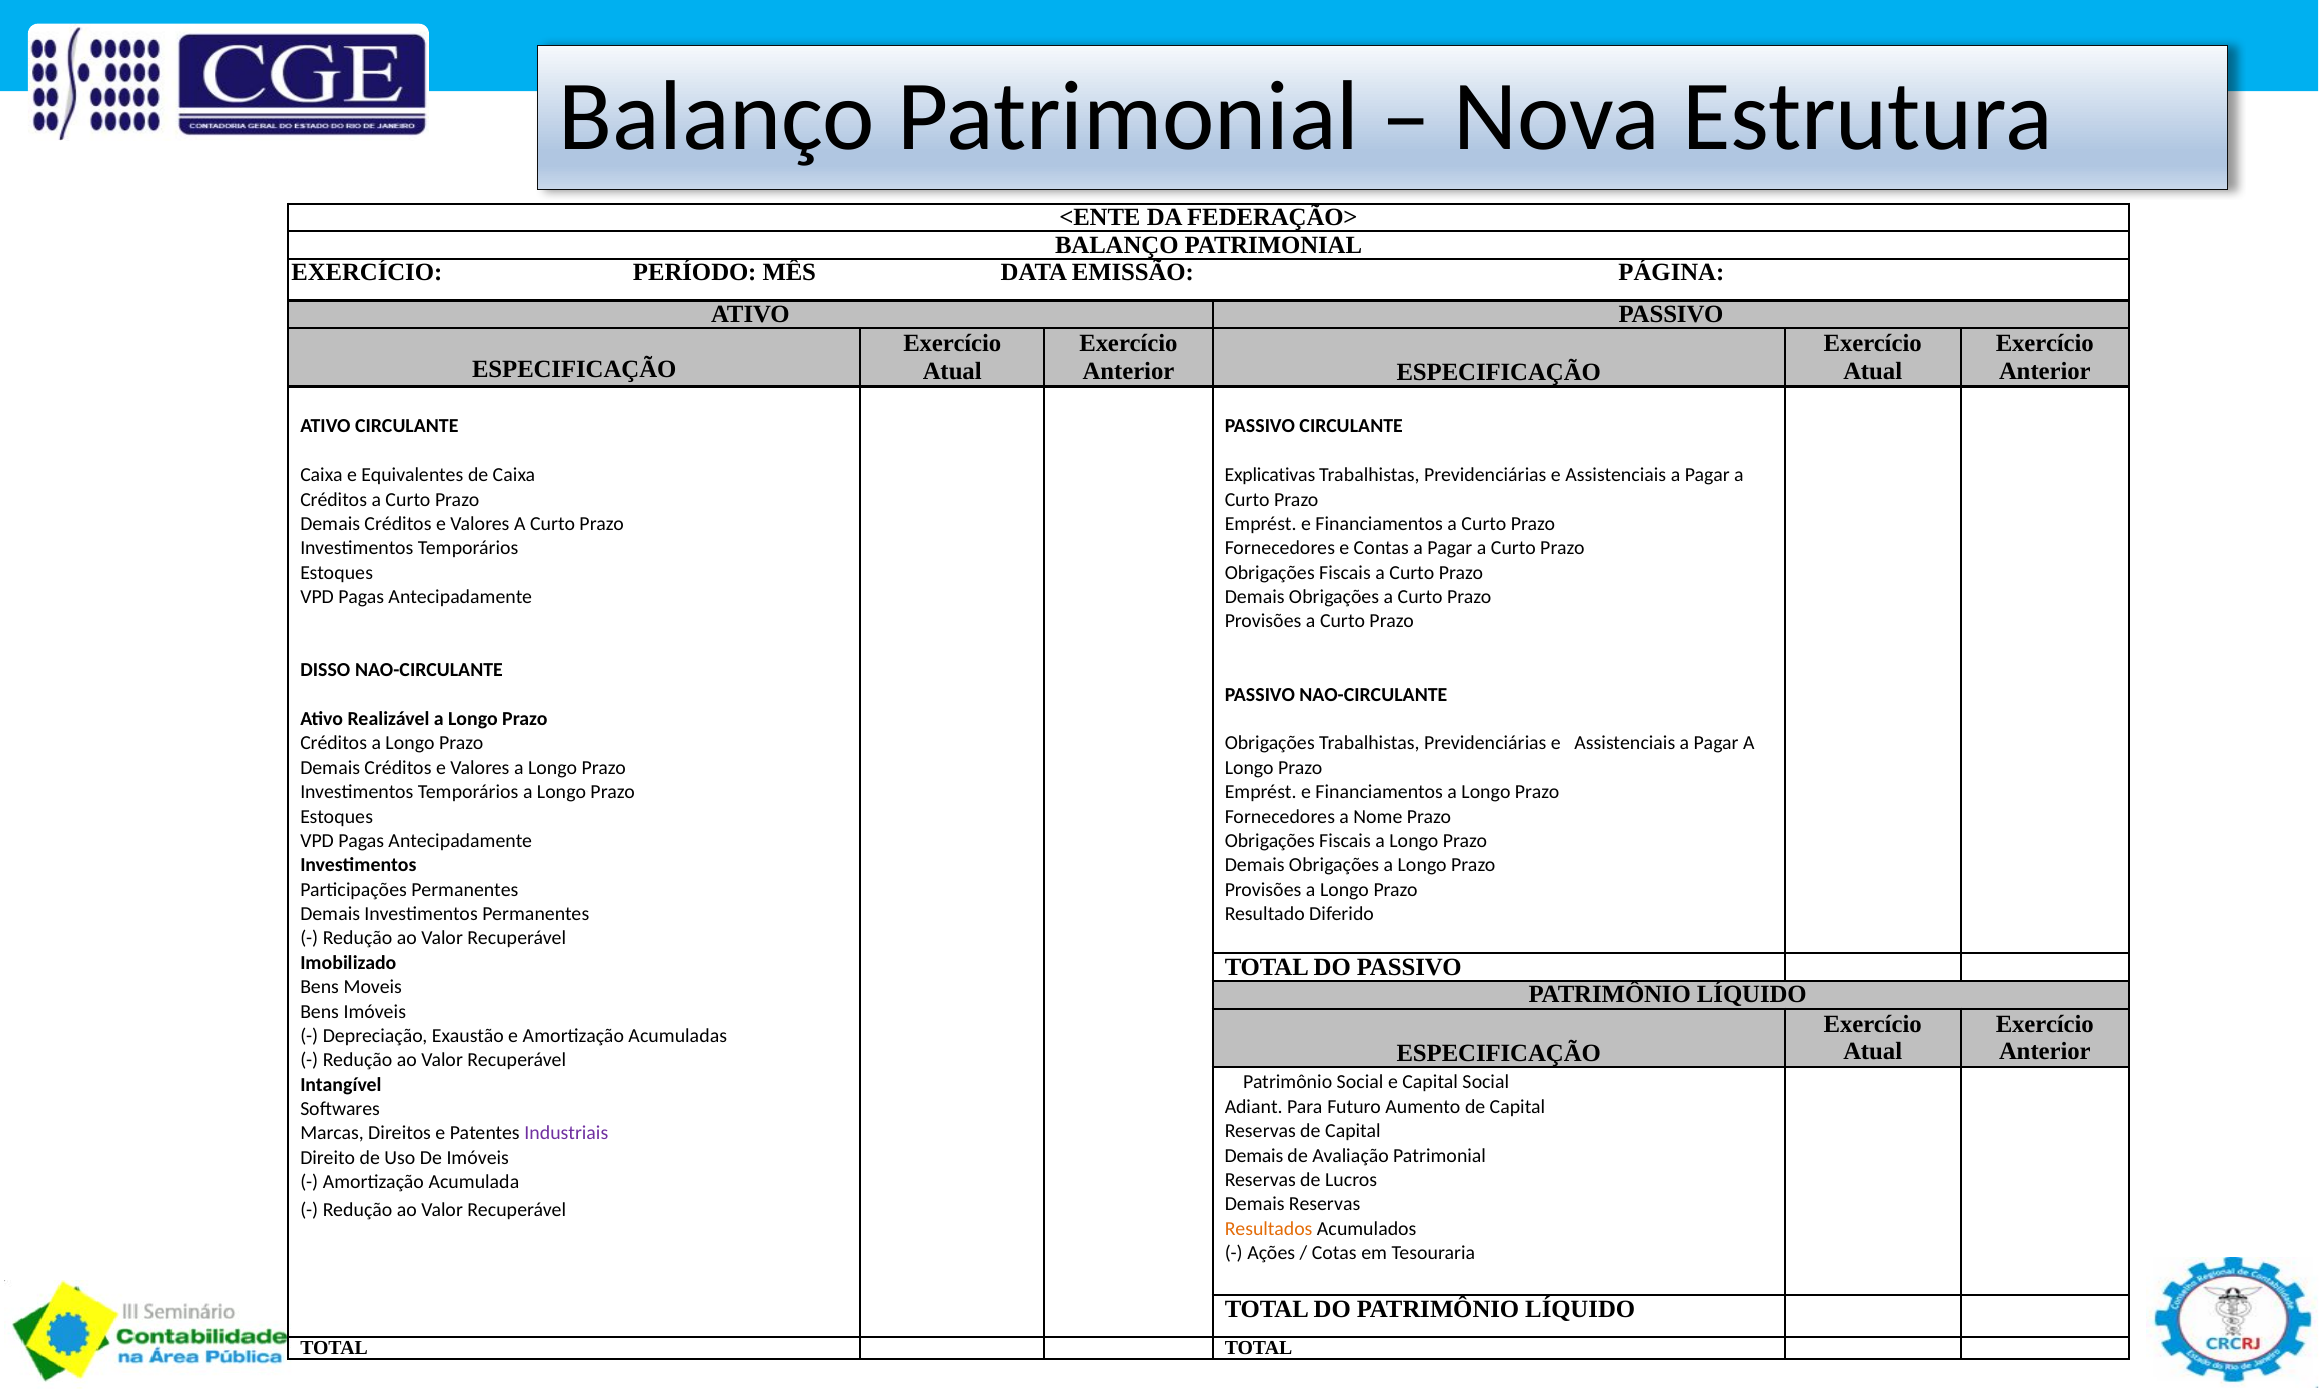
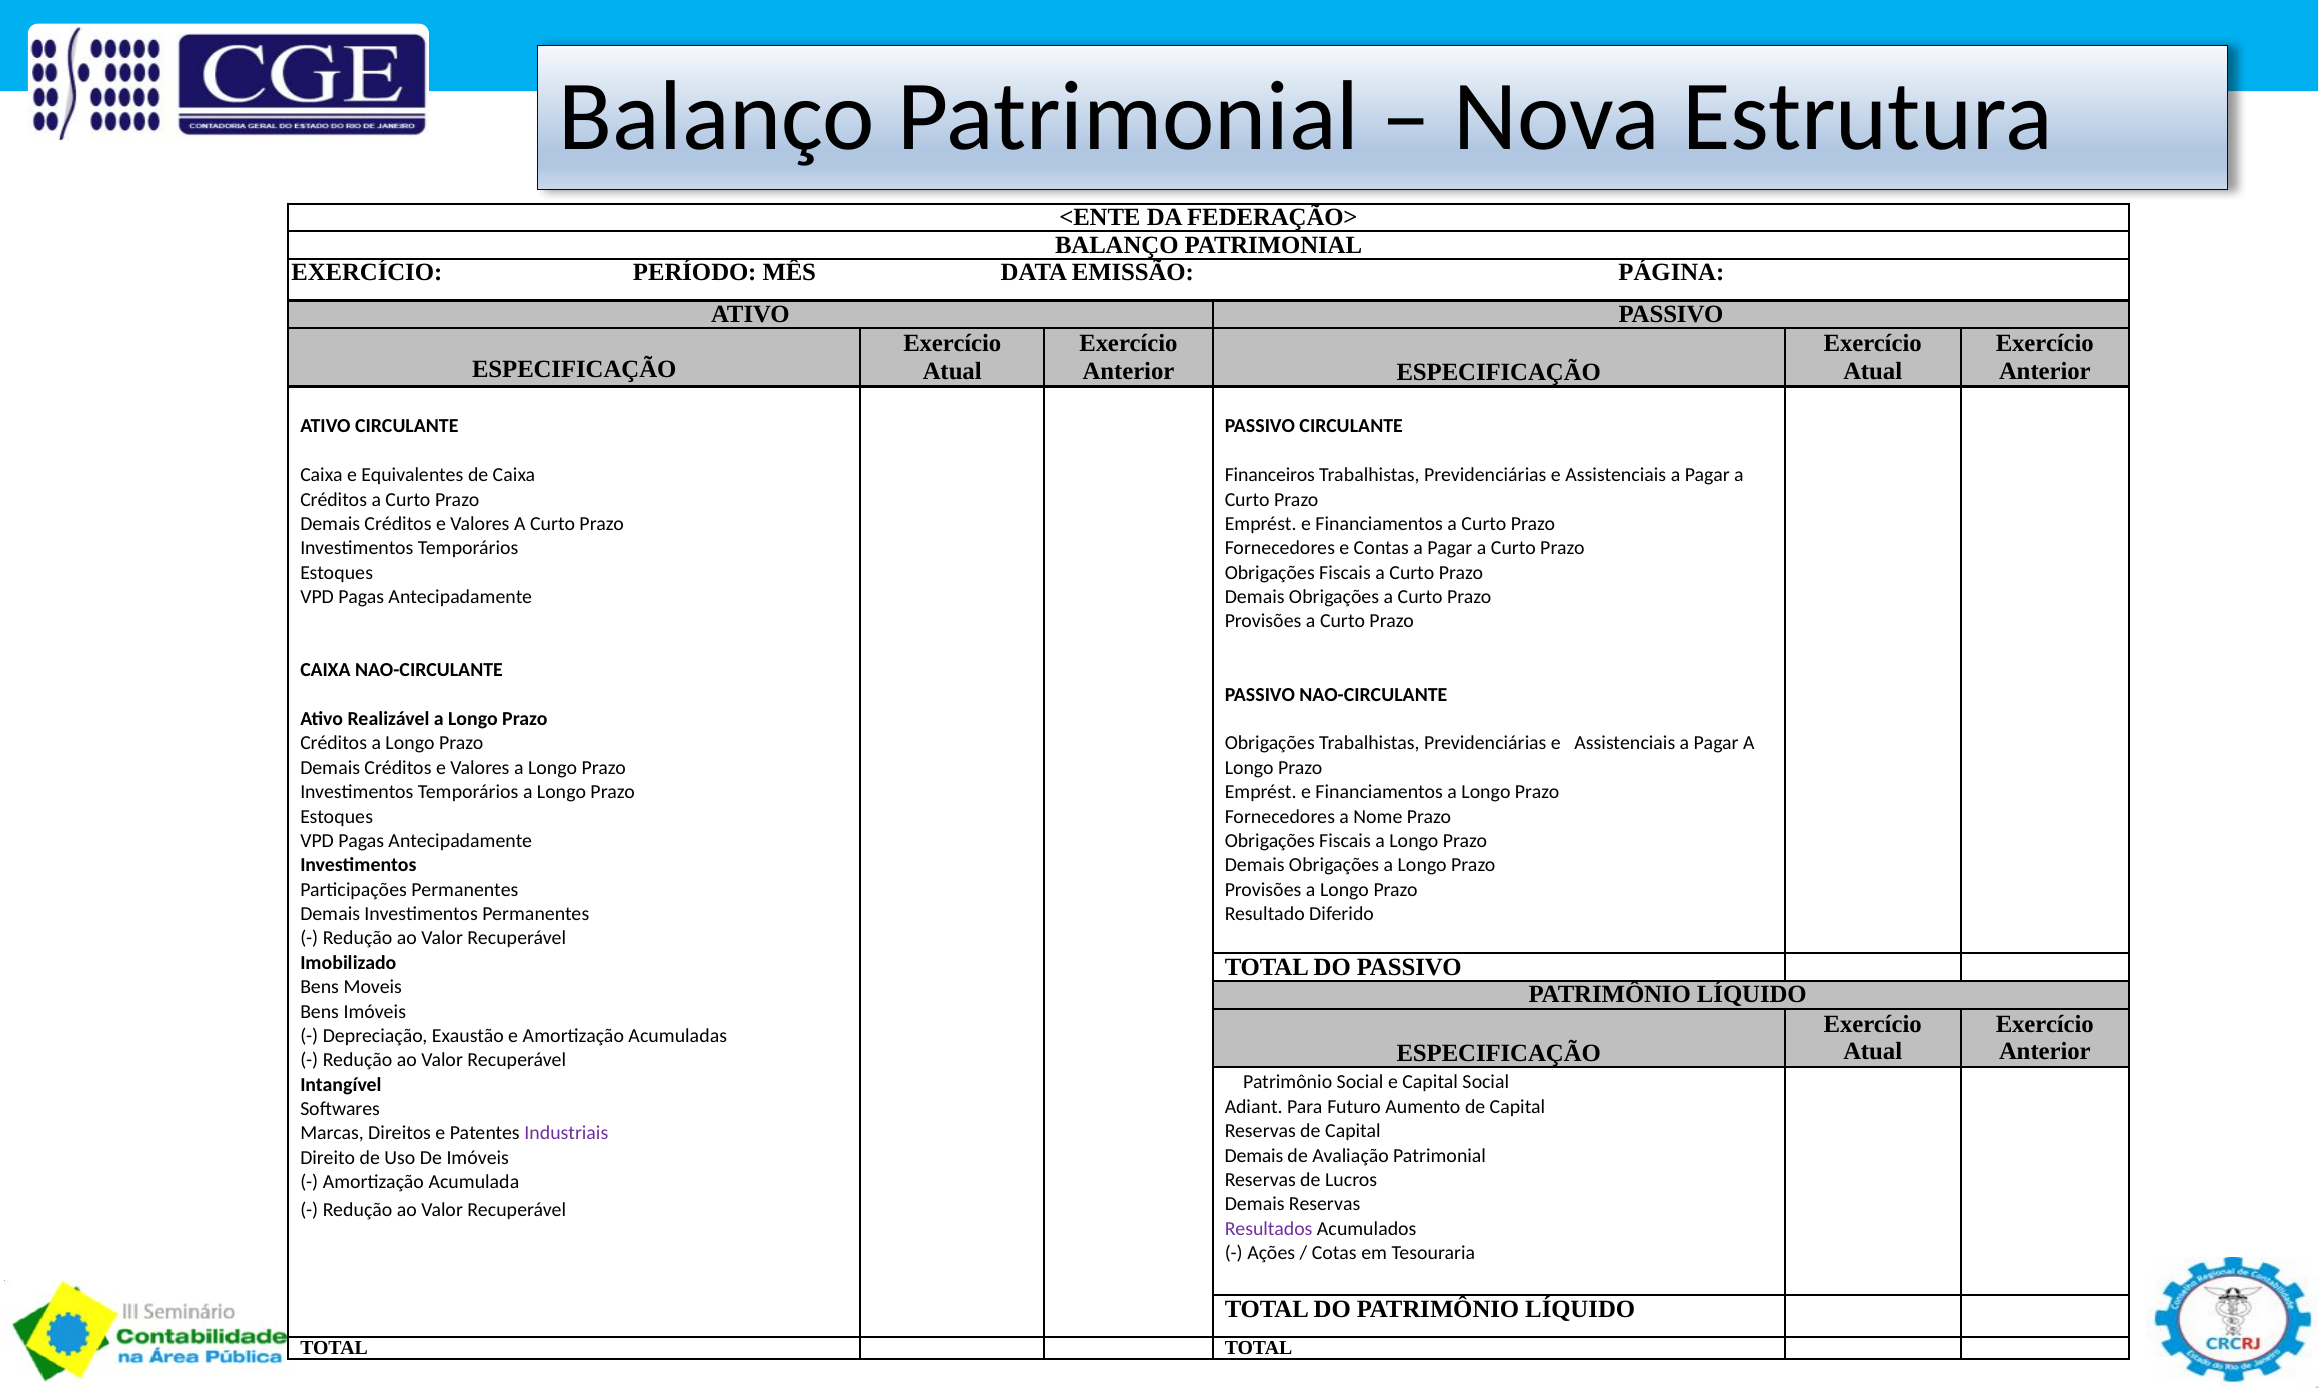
Explicativas: Explicativas -> Financeiros (1270, 475)
DISSO: DISSO -> CAIXA (325, 670)
Resultados colour: orange -> purple (1269, 1229)
